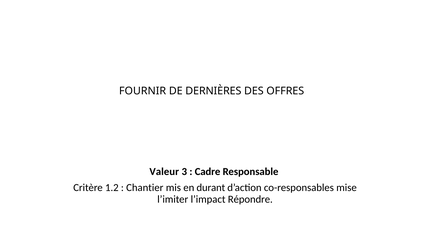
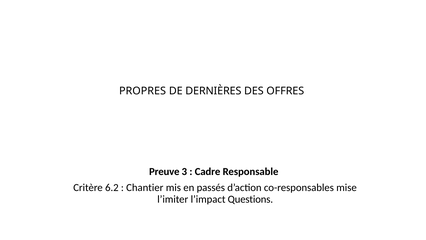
FOURNIR: FOURNIR -> PROPRES (143, 91)
Valeur: Valeur -> Preuve (164, 171)
1.2: 1.2 -> 6.2 (112, 187)
durant: durant -> passés (211, 187)
Répondre: Répondre -> Questions (250, 199)
